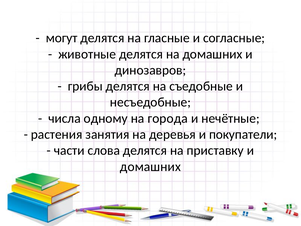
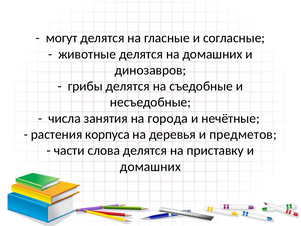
одному: одному -> занятия (106, 118)
занятия: занятия -> корпуса (108, 134)
покупатели: покупатели -> предметов (243, 134)
